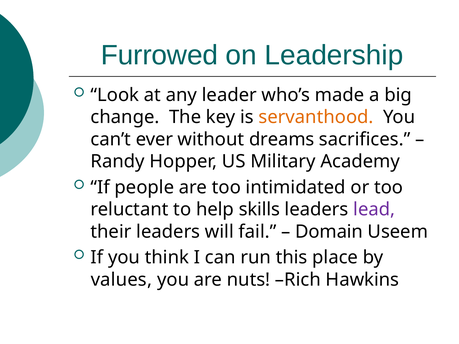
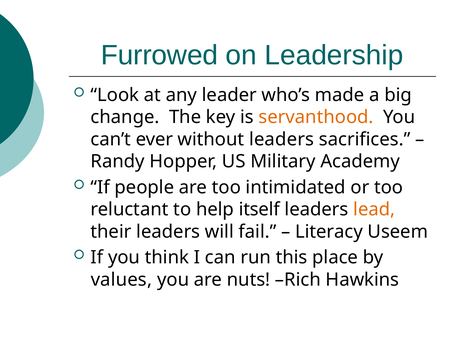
without dreams: dreams -> leaders (282, 139)
skills: skills -> itself (259, 210)
lead colour: purple -> orange (374, 210)
Domain: Domain -> Literacy (329, 232)
